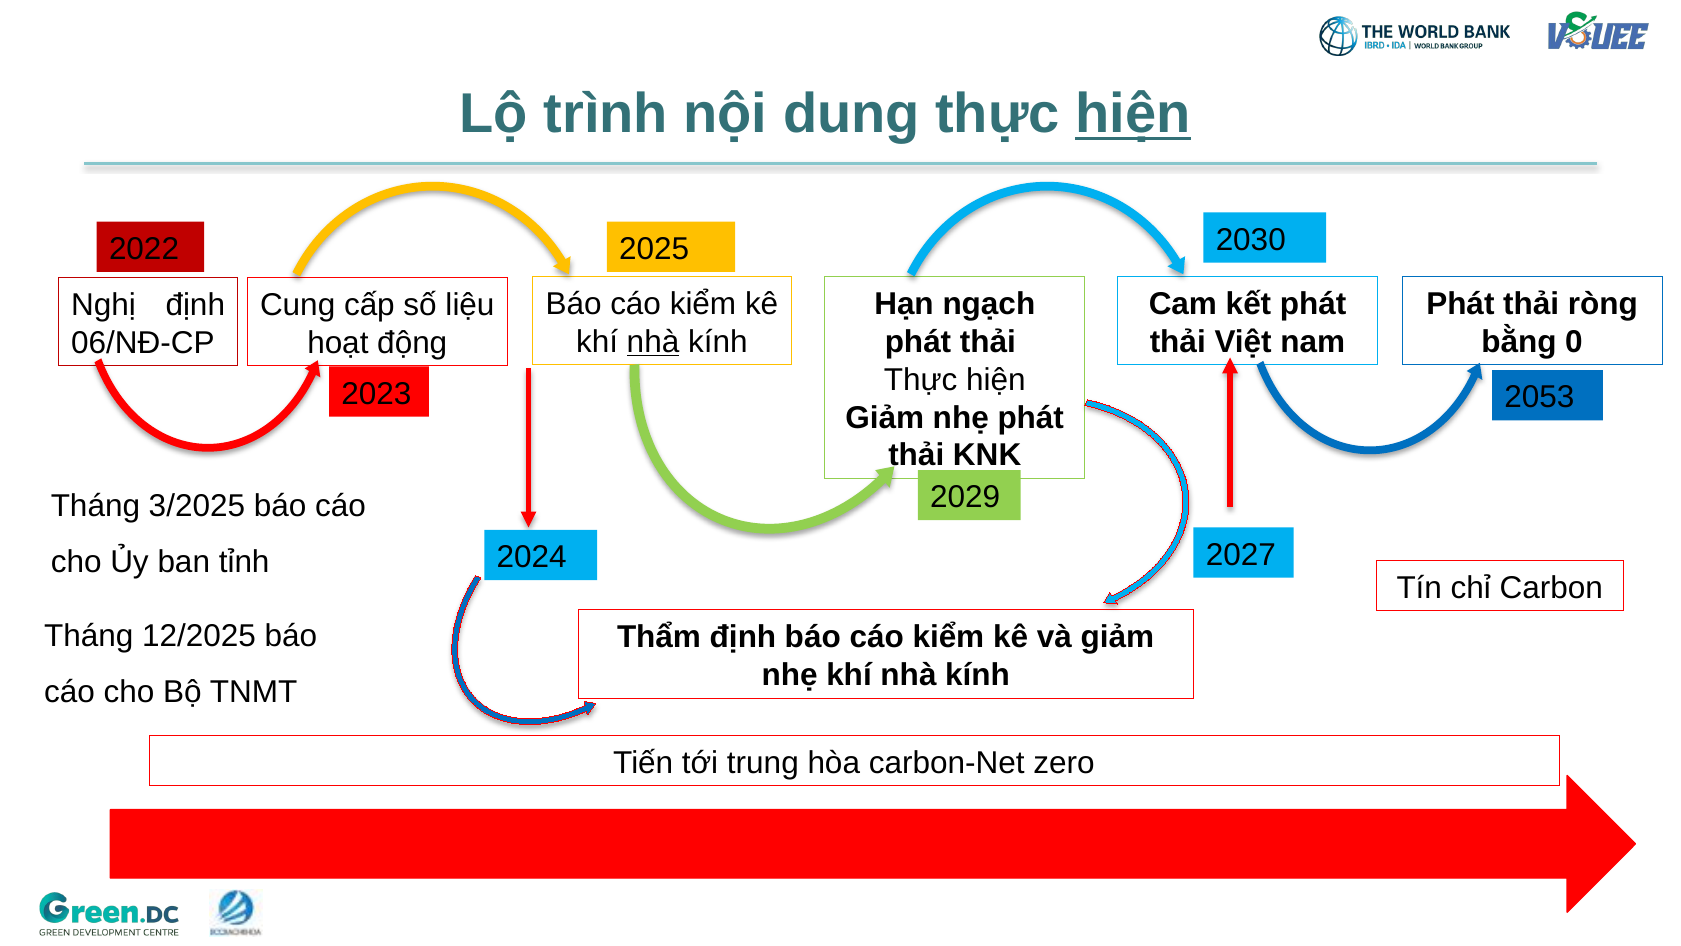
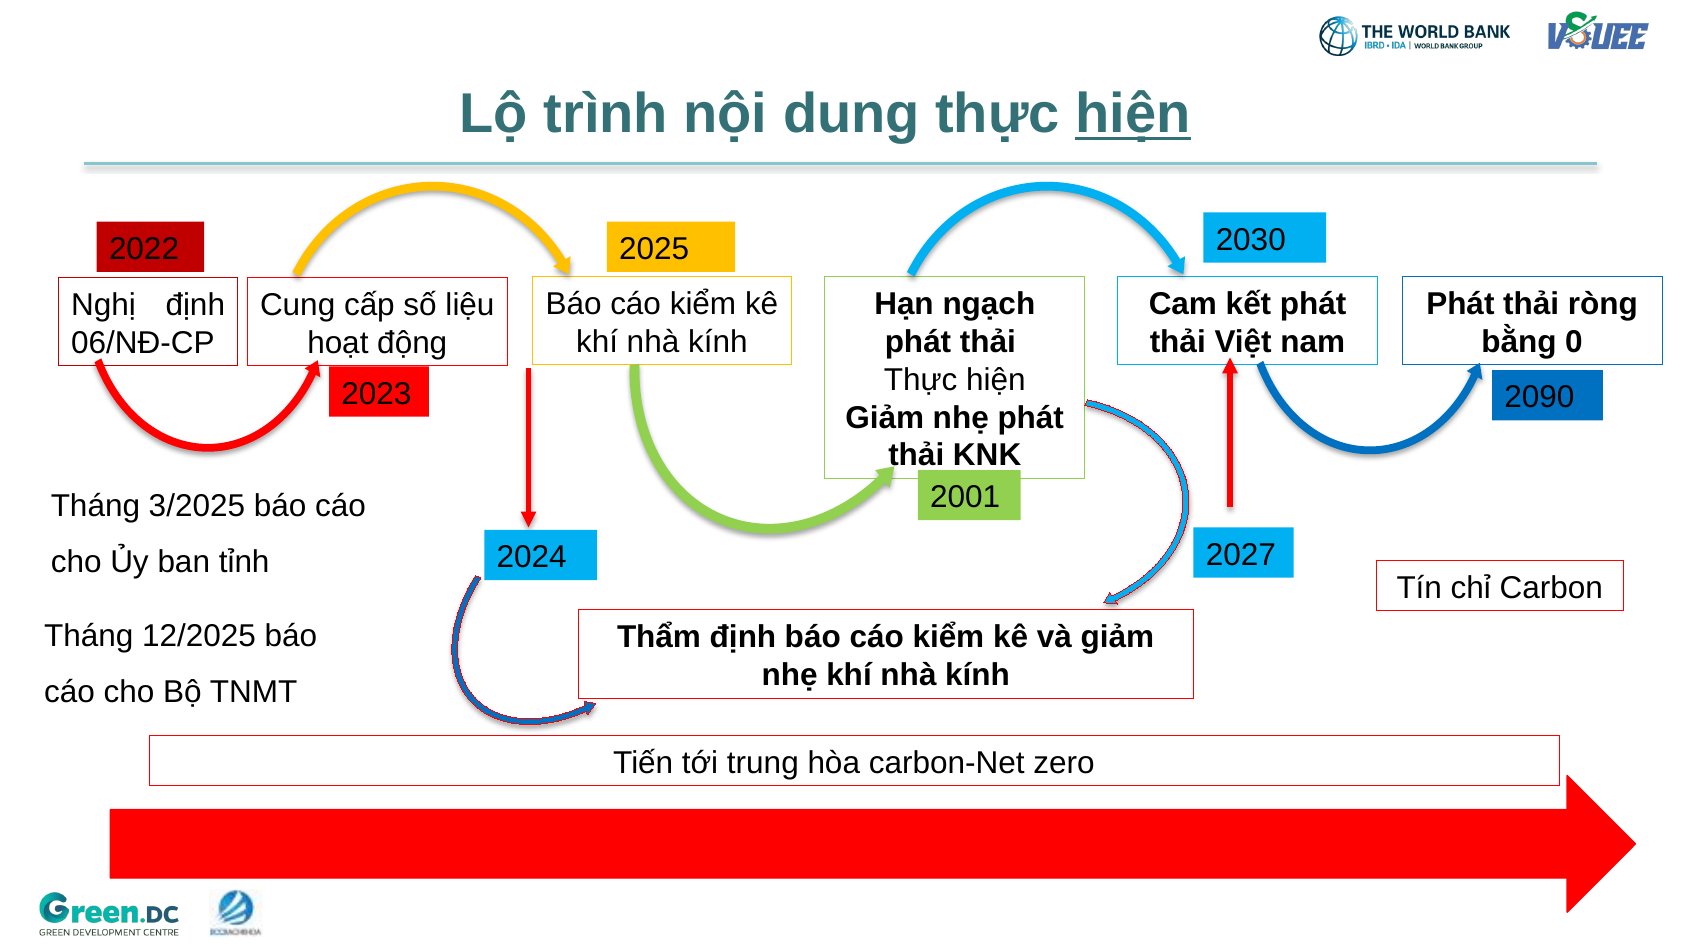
nhà underline: present -> none (653, 342)
2053: 2053 -> 2090 (1540, 397)
2029: 2029 -> 2001 (965, 497)
